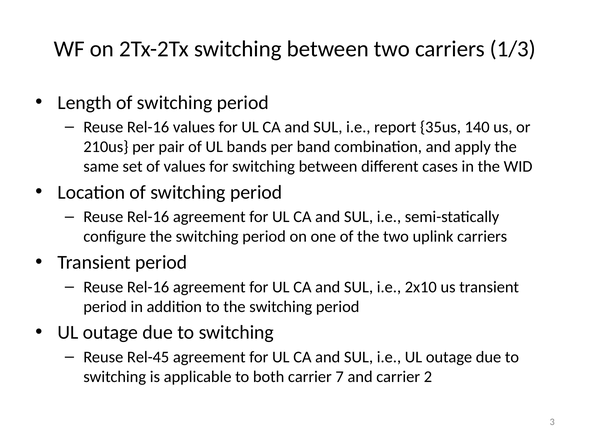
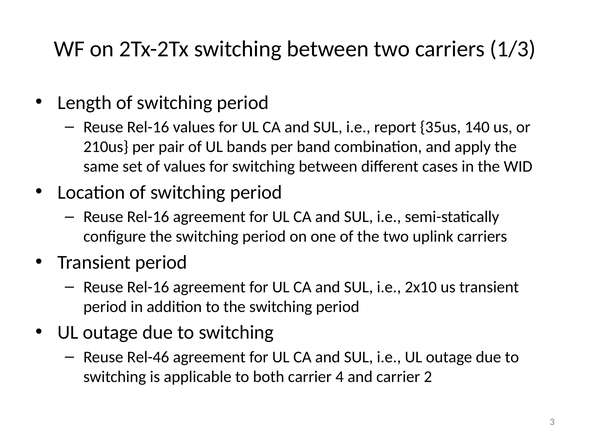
Rel-45: Rel-45 -> Rel-46 (148, 357)
7: 7 -> 4 (340, 377)
